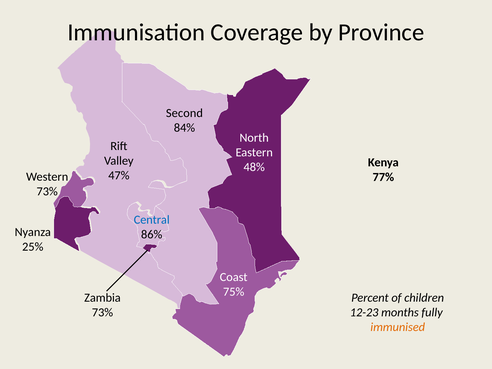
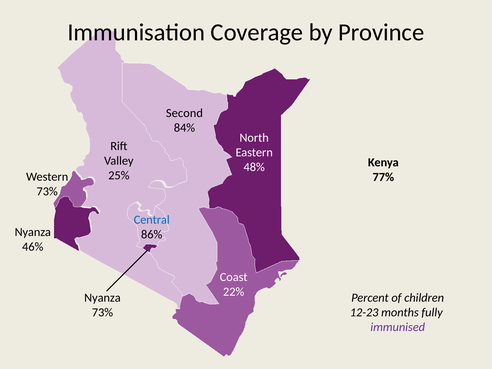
47%: 47% -> 25% (119, 175)
25%: 25% -> 46% (33, 247)
75%: 75% -> 22% (234, 292)
Zambia: Zambia -> Nyanza (102, 298)
immunised colour: orange -> purple (398, 327)
